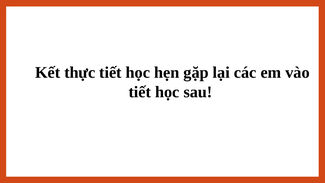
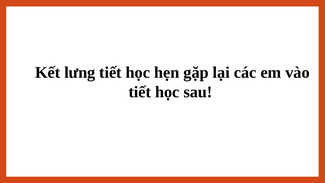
thực: thực -> lưng (80, 72)
